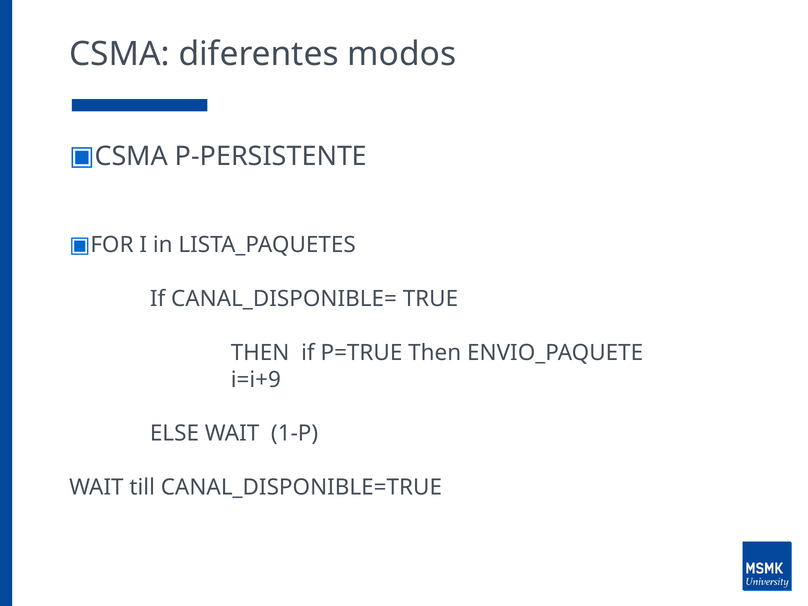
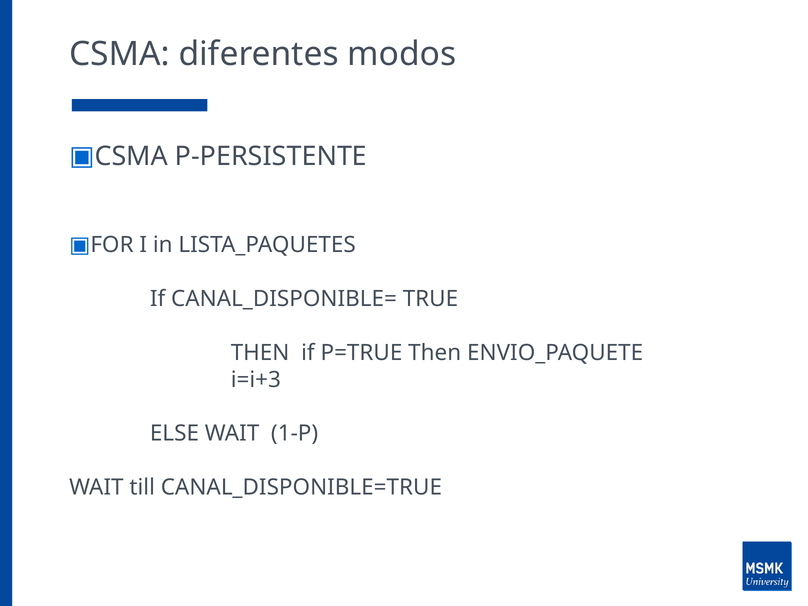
i=i+9: i=i+9 -> i=i+3 (256, 380)
